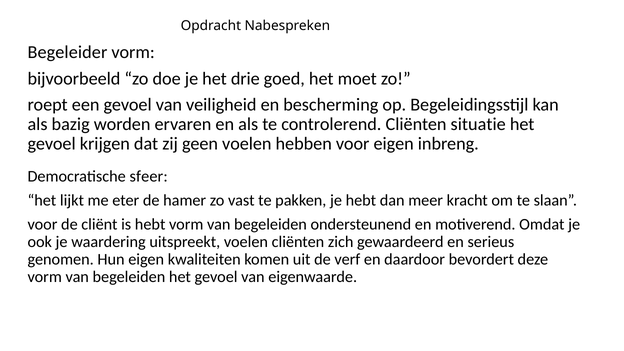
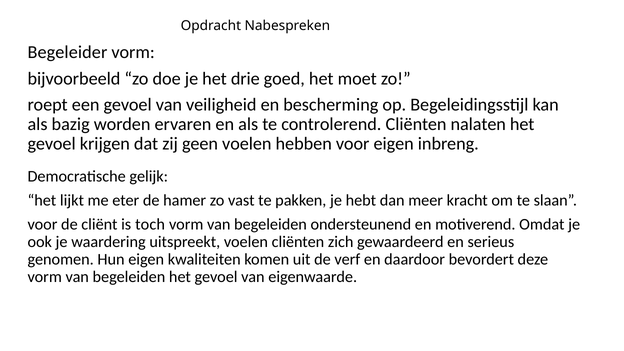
situatie: situatie -> nalaten (478, 124)
sfeer: sfeer -> gelijk (149, 176)
is hebt: hebt -> toch (150, 224)
